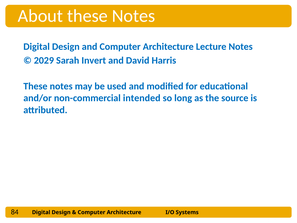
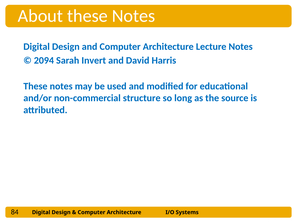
2029: 2029 -> 2094 (44, 60)
intended: intended -> structure (142, 98)
